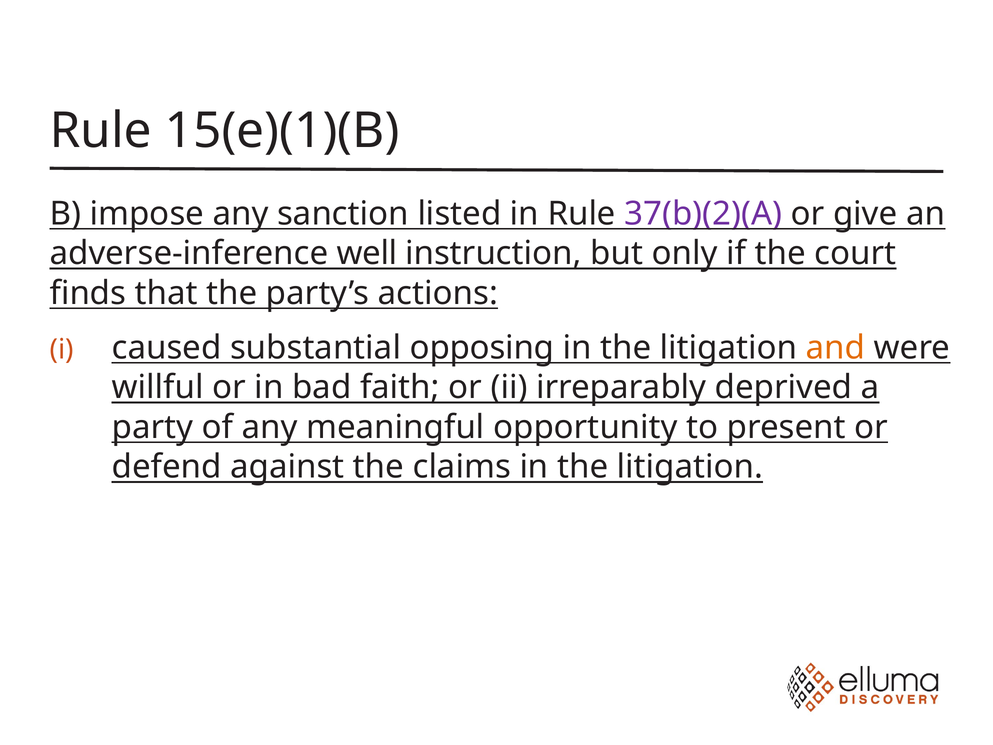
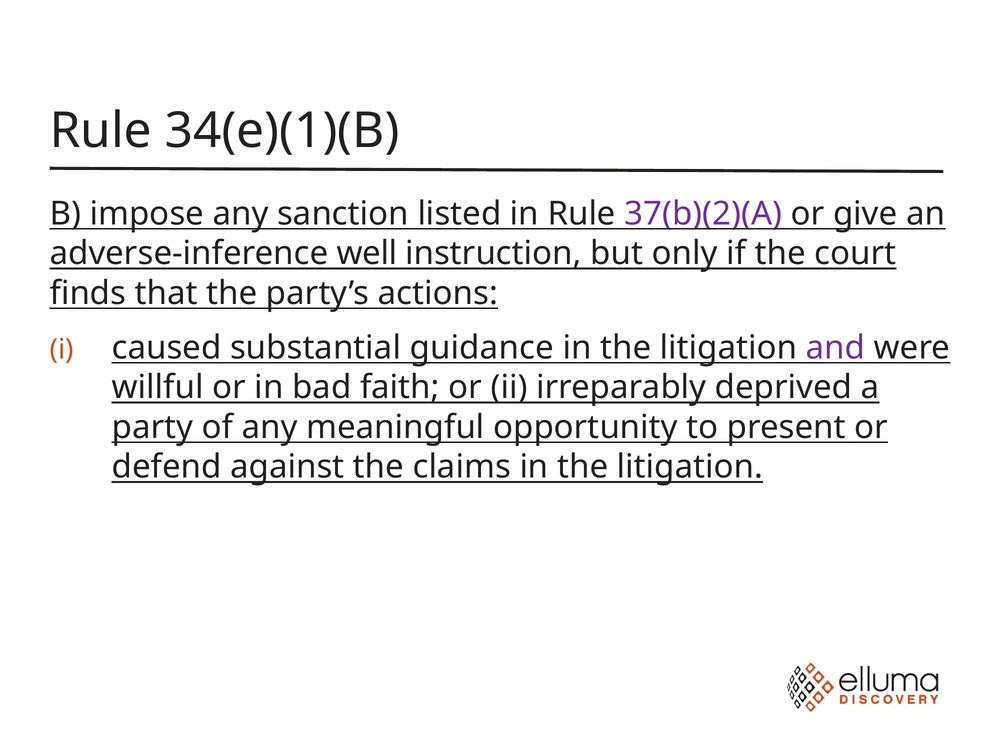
15(e)(1)(B: 15(e)(1)(B -> 34(e)(1)(B (282, 131)
opposing: opposing -> guidance (482, 348)
and colour: orange -> purple (836, 348)
